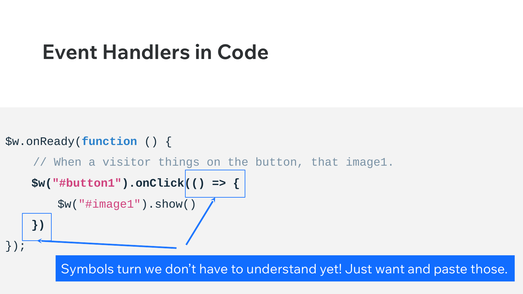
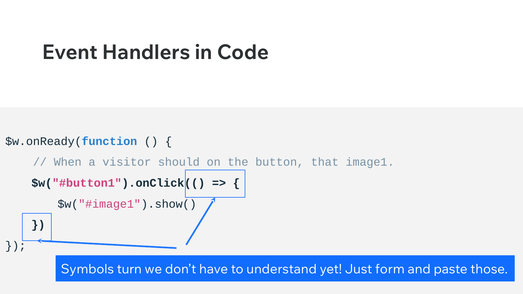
things: things -> should (179, 162)
want: want -> form (390, 269)
